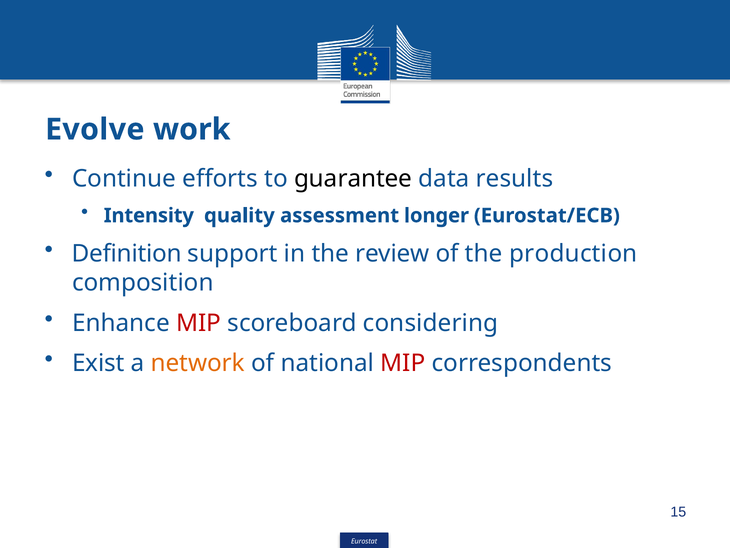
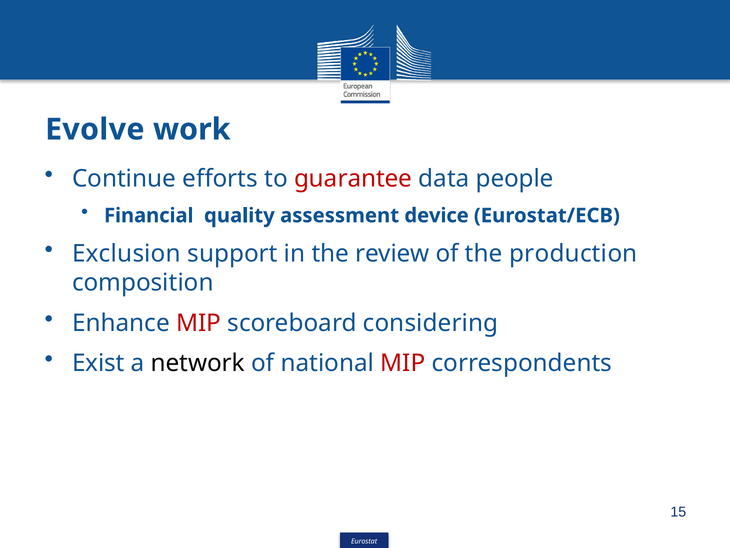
guarantee colour: black -> red (353, 179)
results: results -> people (515, 179)
Intensity: Intensity -> Financial (149, 215)
longer: longer -> device (437, 215)
Definition: Definition -> Exclusion (127, 253)
network colour: orange -> black (198, 363)
